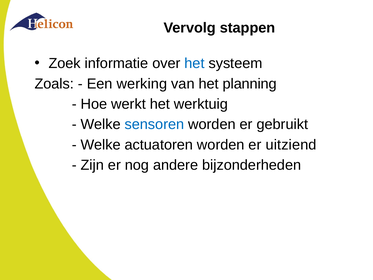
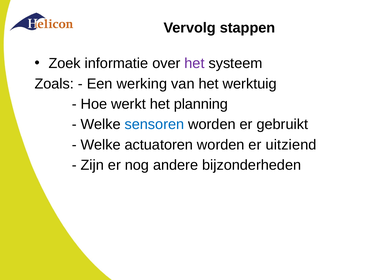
het colour: blue -> purple (194, 63)
planning: planning -> werktuig (250, 84)
werktuig: werktuig -> planning (201, 104)
